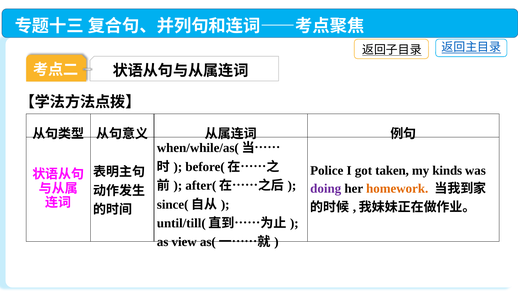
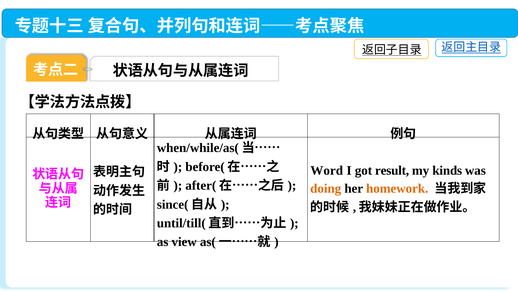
Police: Police -> Word (327, 170)
taken: taken -> result (392, 170)
doing colour: purple -> orange (326, 188)
